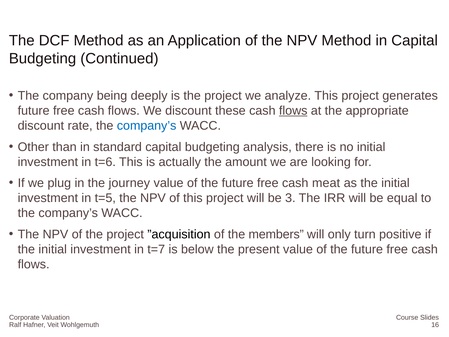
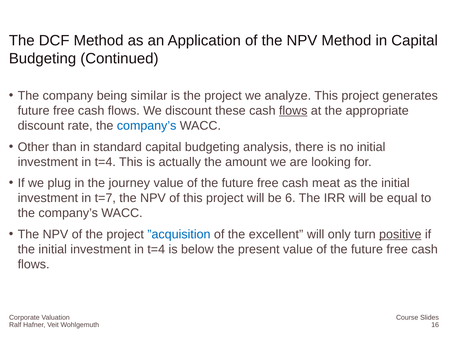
deeply: deeply -> similar (149, 96)
t=6: t=6 -> t=4 (105, 162)
t=5: t=5 -> t=7 (105, 198)
3: 3 -> 6 (290, 198)
”acquisition colour: black -> blue (179, 234)
members: members -> excellent (276, 234)
positive underline: none -> present (400, 234)
t=7: t=7 -> t=4 (156, 249)
